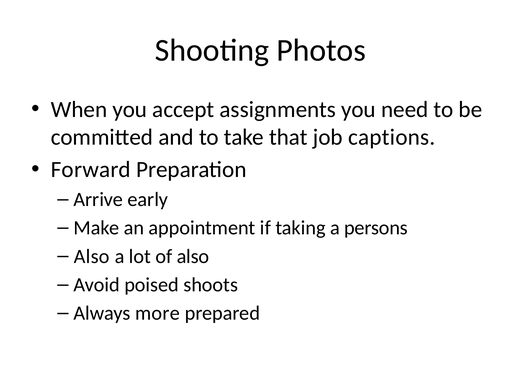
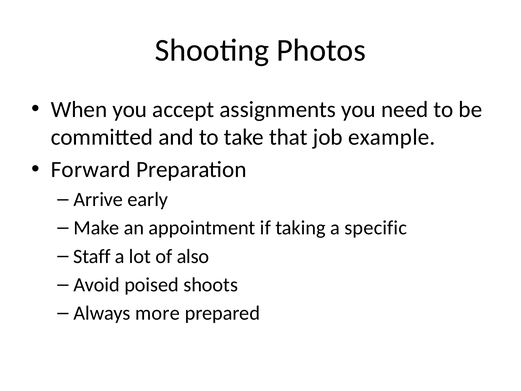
captions: captions -> example (392, 137)
persons: persons -> specific (376, 228)
Also: Also -> Staff (92, 256)
